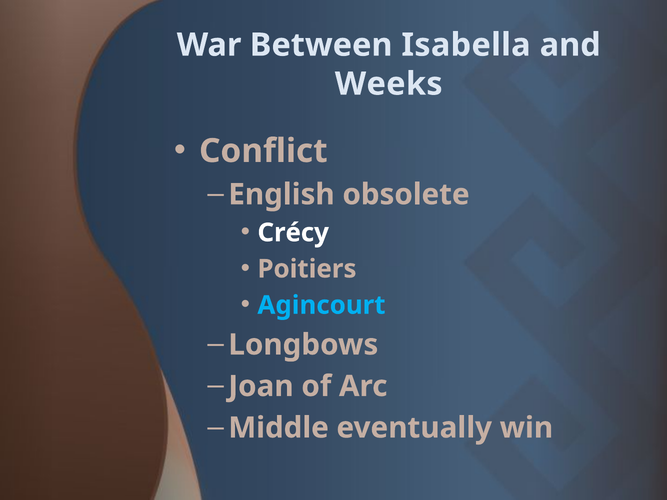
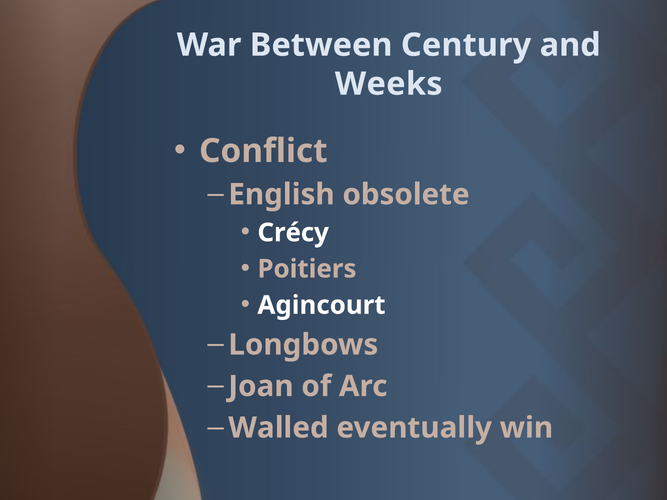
Isabella: Isabella -> Century (466, 45)
Agincourt colour: light blue -> white (321, 305)
Middle: Middle -> Walled (279, 428)
